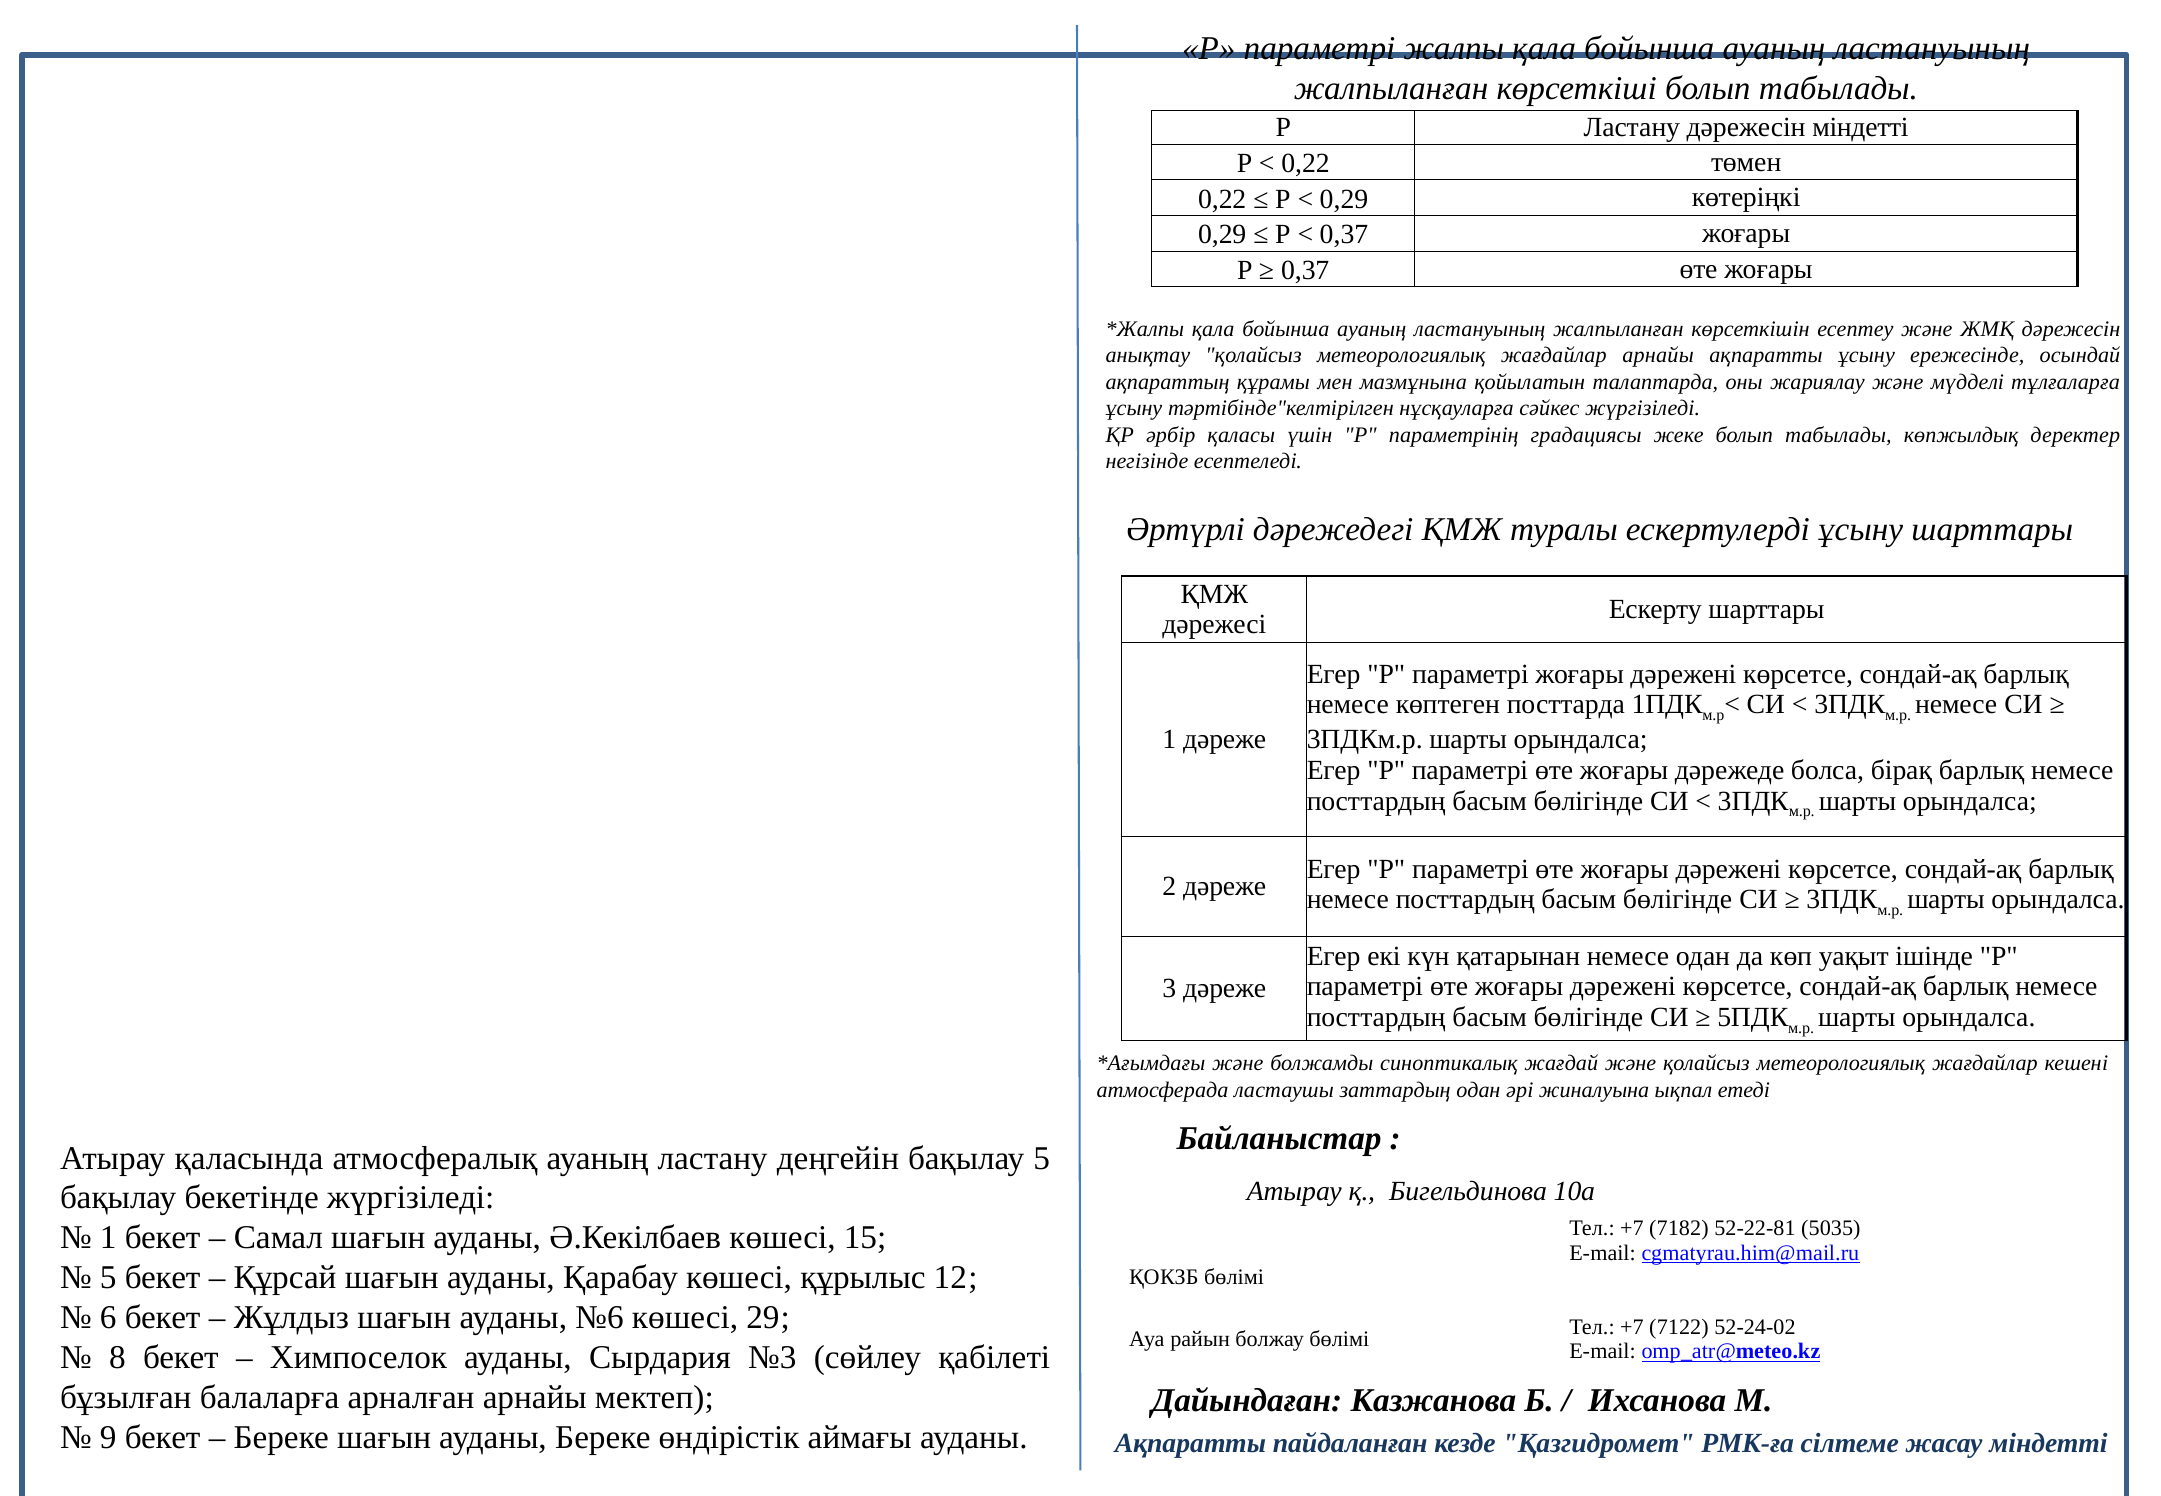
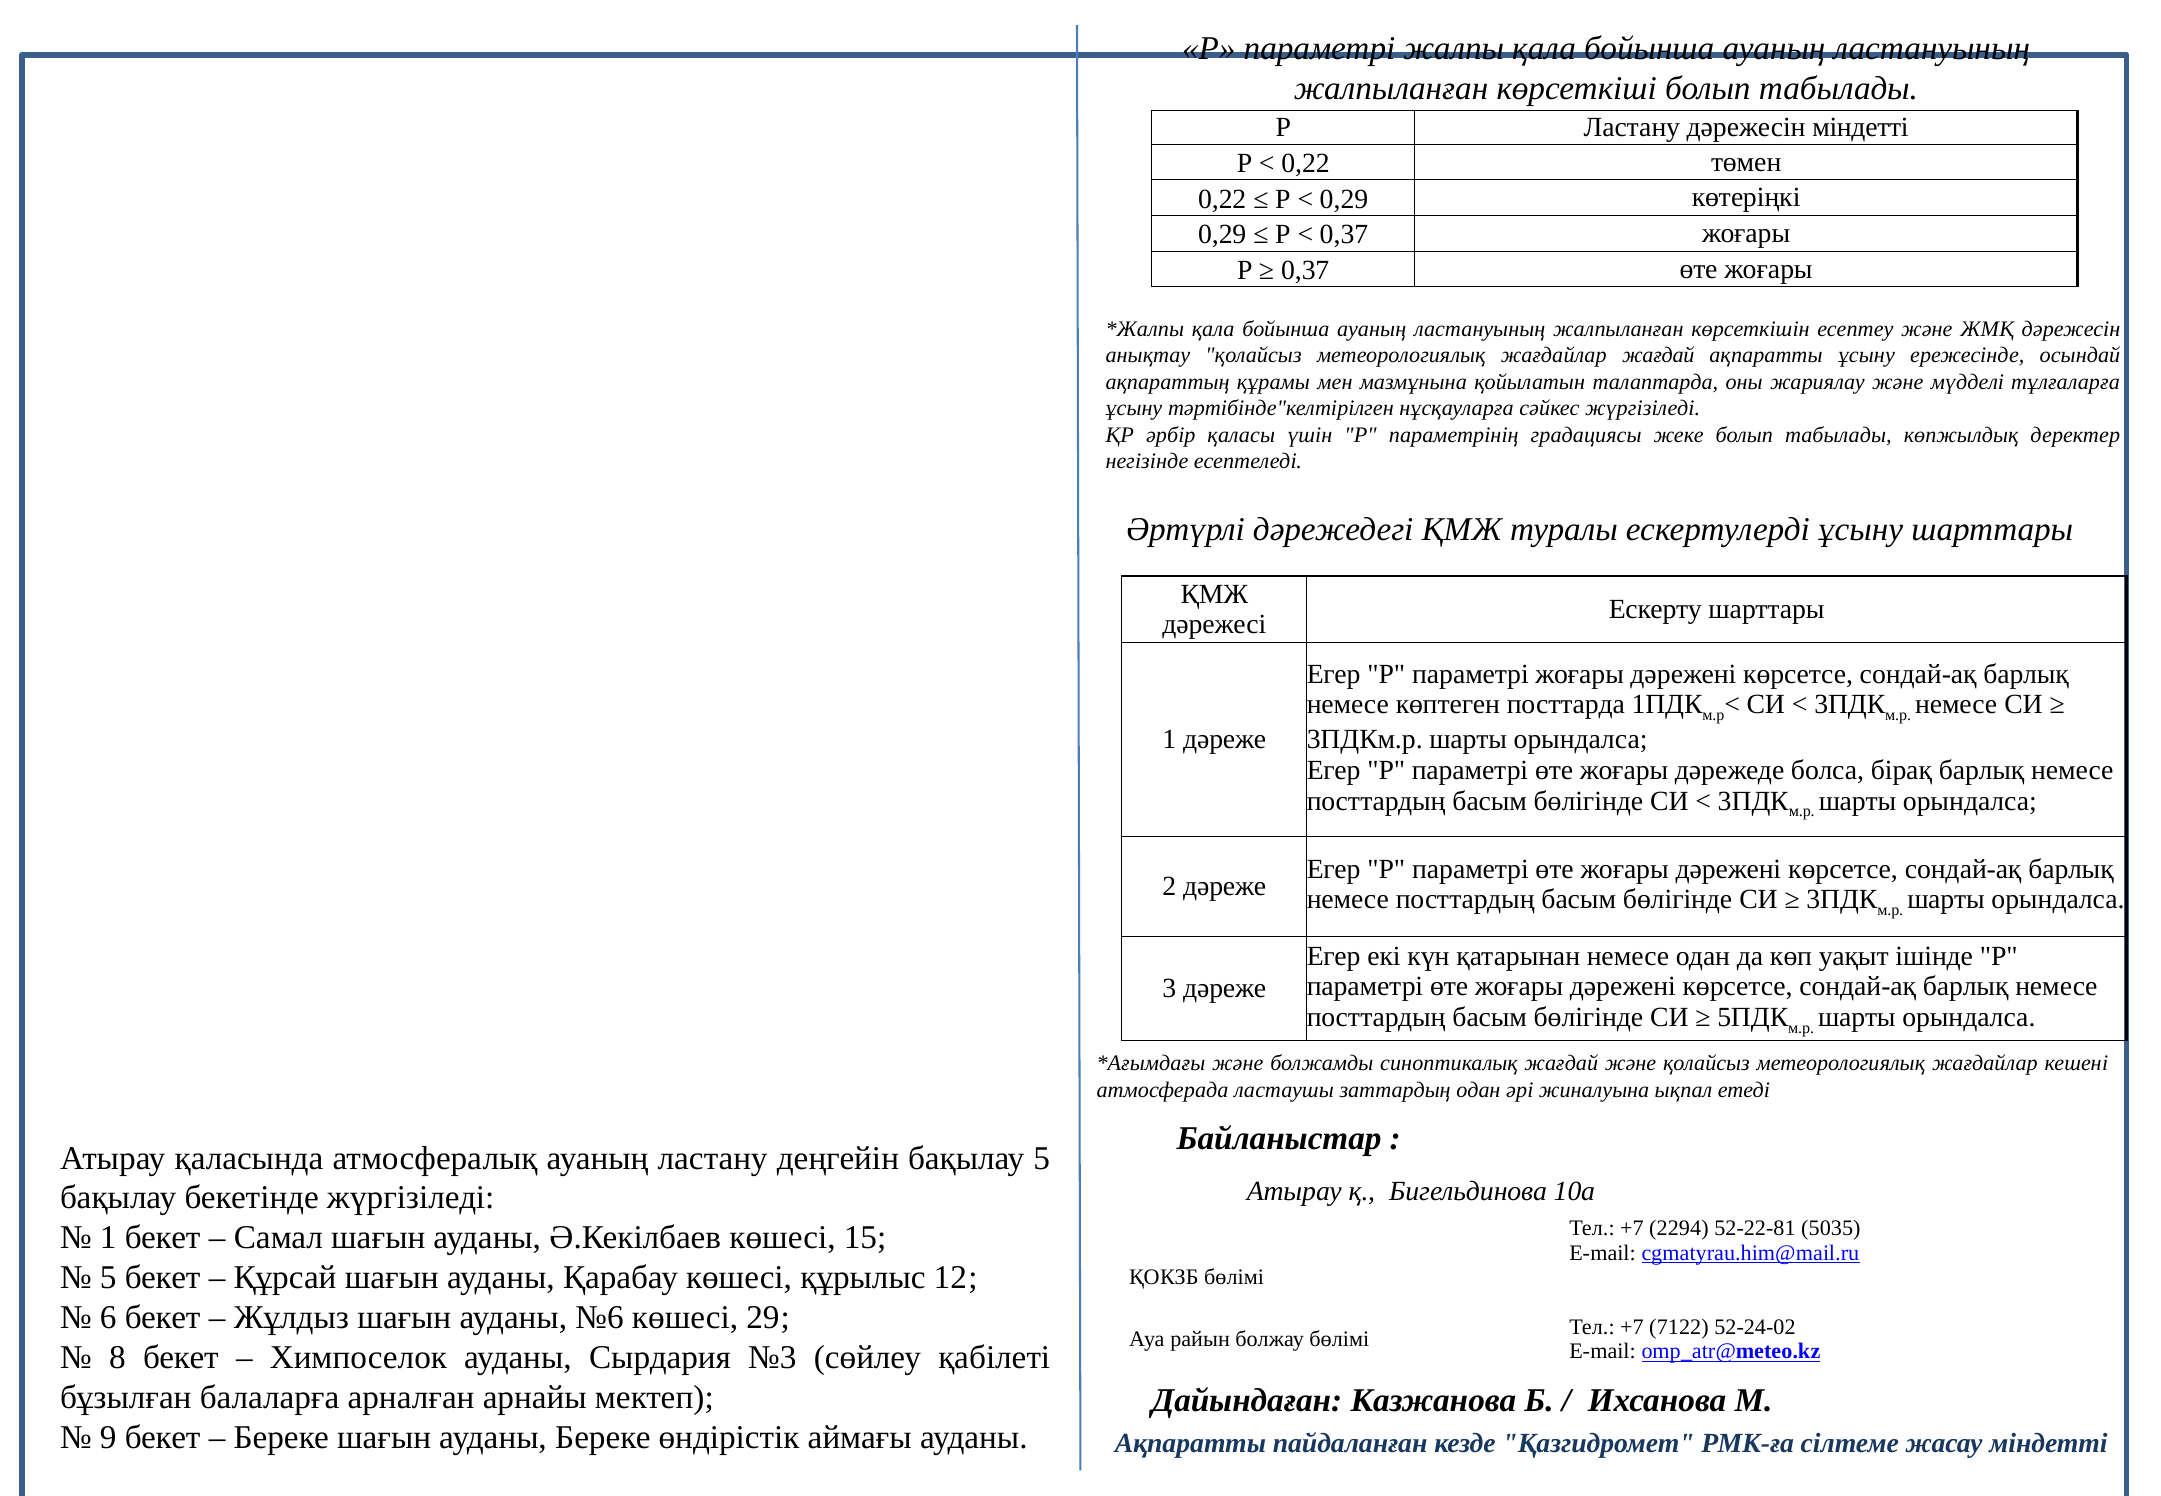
жағдайлар арнайы: арнайы -> жағдай (1658, 356)
7182: 7182 -> 2294 (1679, 1228)
